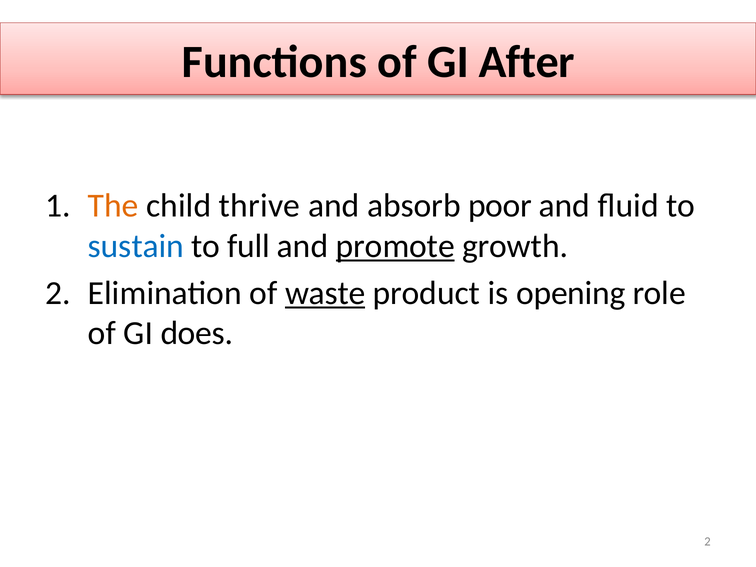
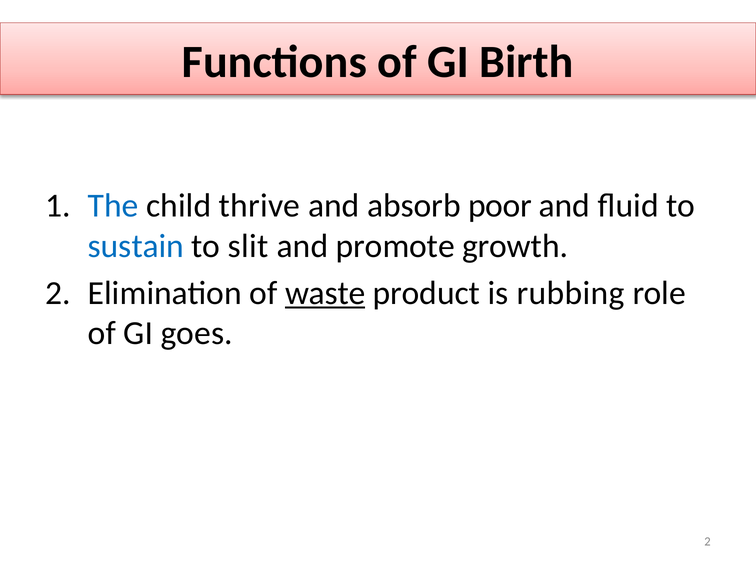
After: After -> Birth (526, 62)
The colour: orange -> blue (113, 206)
full: full -> slit (248, 246)
promote underline: present -> none (395, 246)
opening: opening -> rubbing (570, 293)
does: does -> goes (197, 333)
